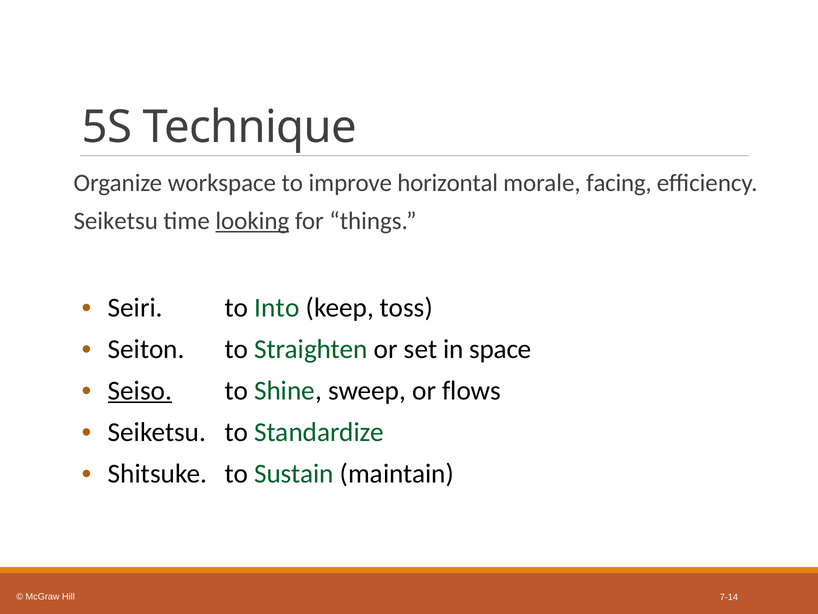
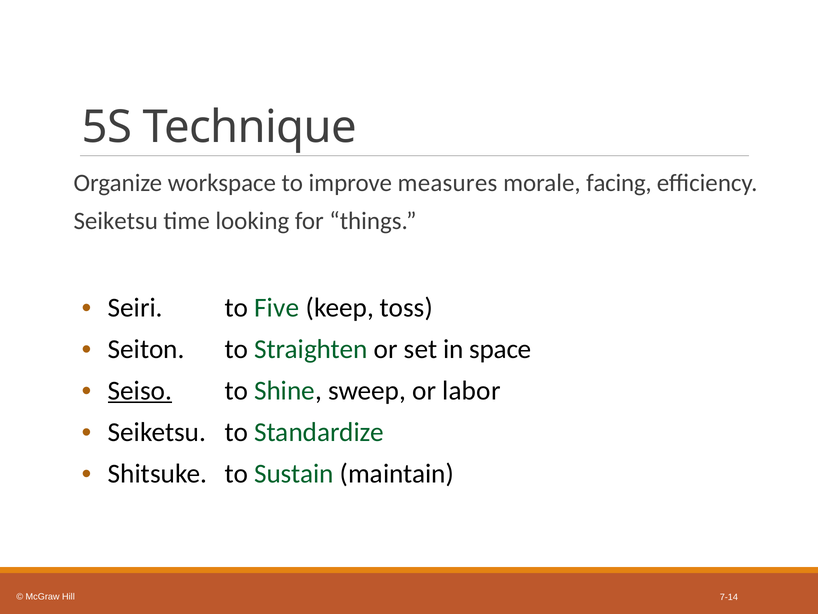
horizontal: horizontal -> measures (447, 183)
looking underline: present -> none (252, 221)
Into: Into -> Five (277, 307)
flows: flows -> labor (471, 390)
